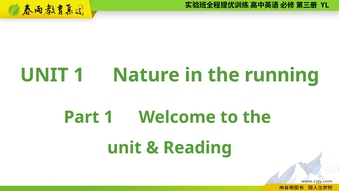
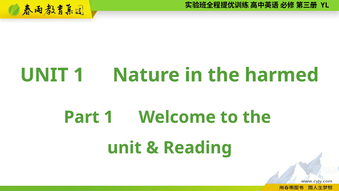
running: running -> harmed (282, 75)
